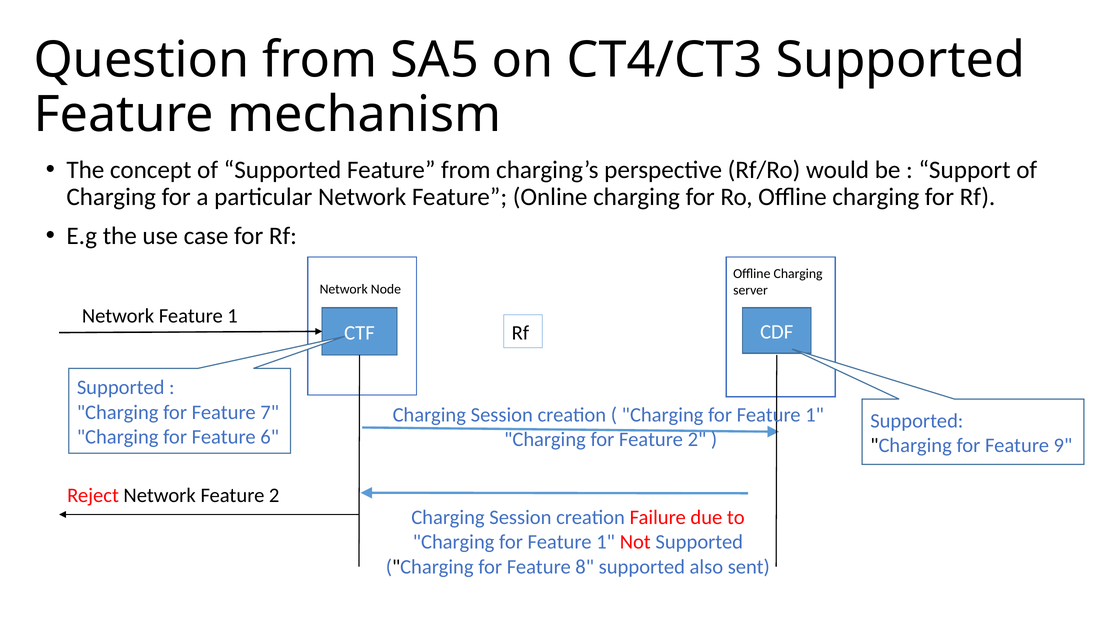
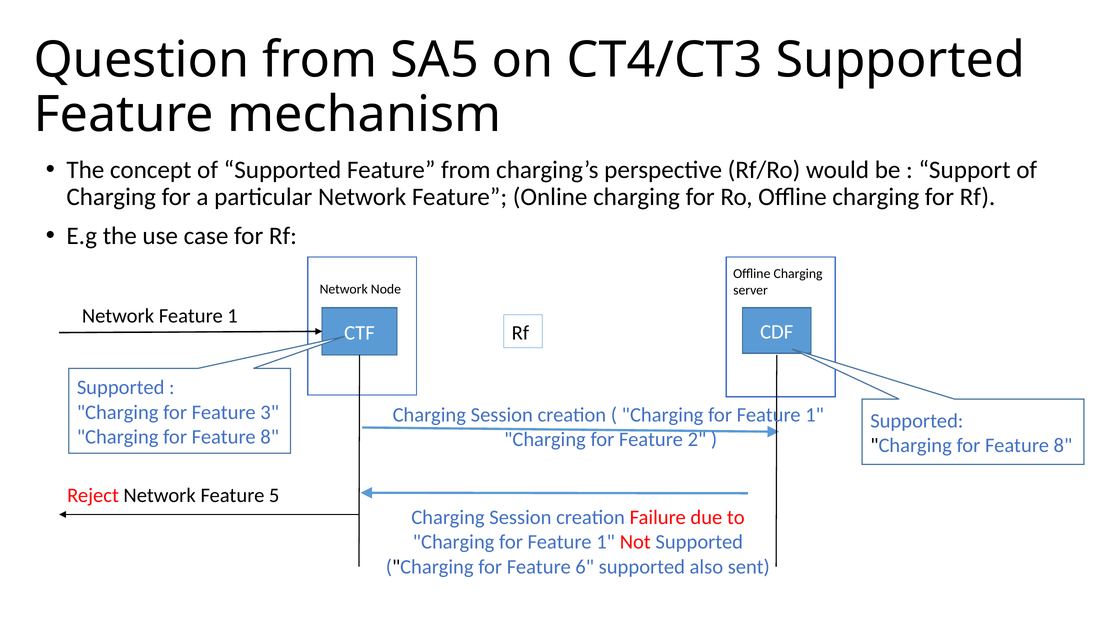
7: 7 -> 3 (270, 412)
6: 6 -> 8 (270, 437)
9: 9 -> 8 (1063, 446)
Network Feature 2: 2 -> 5 (274, 496)
8: 8 -> 6 (585, 567)
